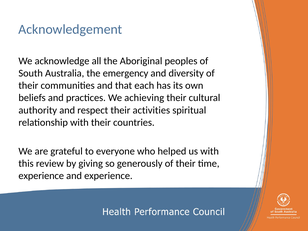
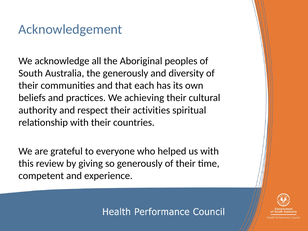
the emergency: emergency -> generously (126, 73)
experience: experience -> competent (41, 176)
